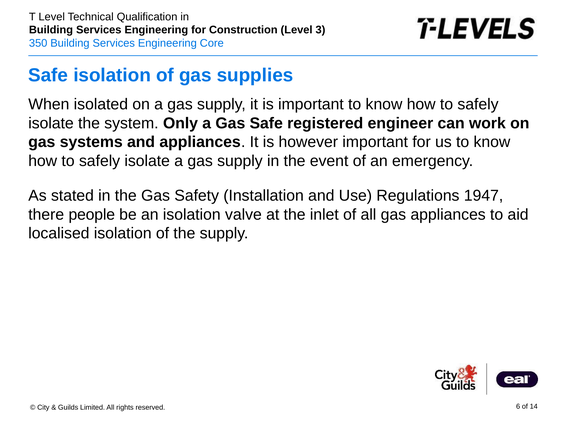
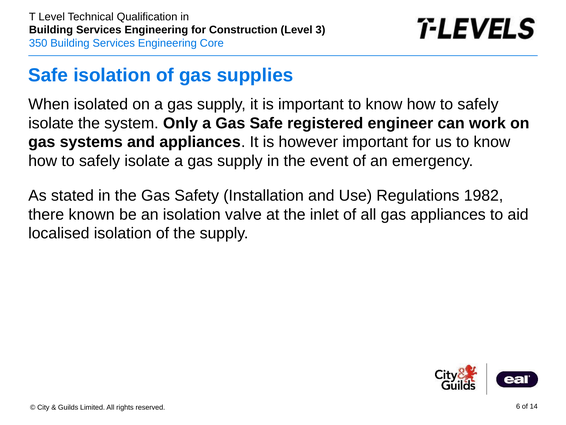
1947: 1947 -> 1982 (484, 195)
people: people -> known (92, 214)
